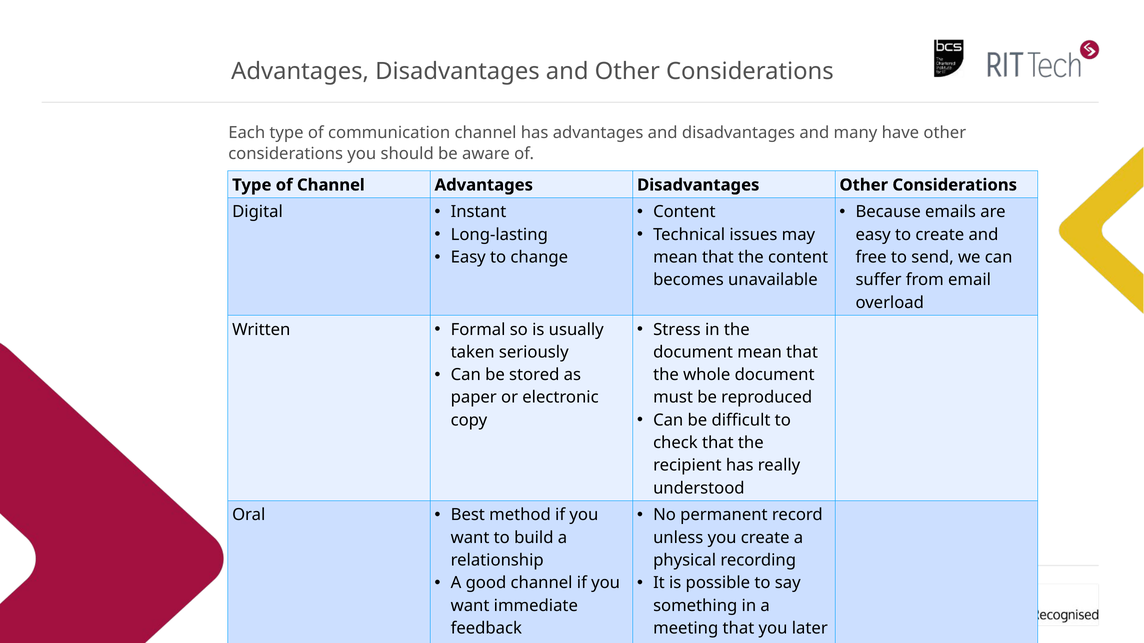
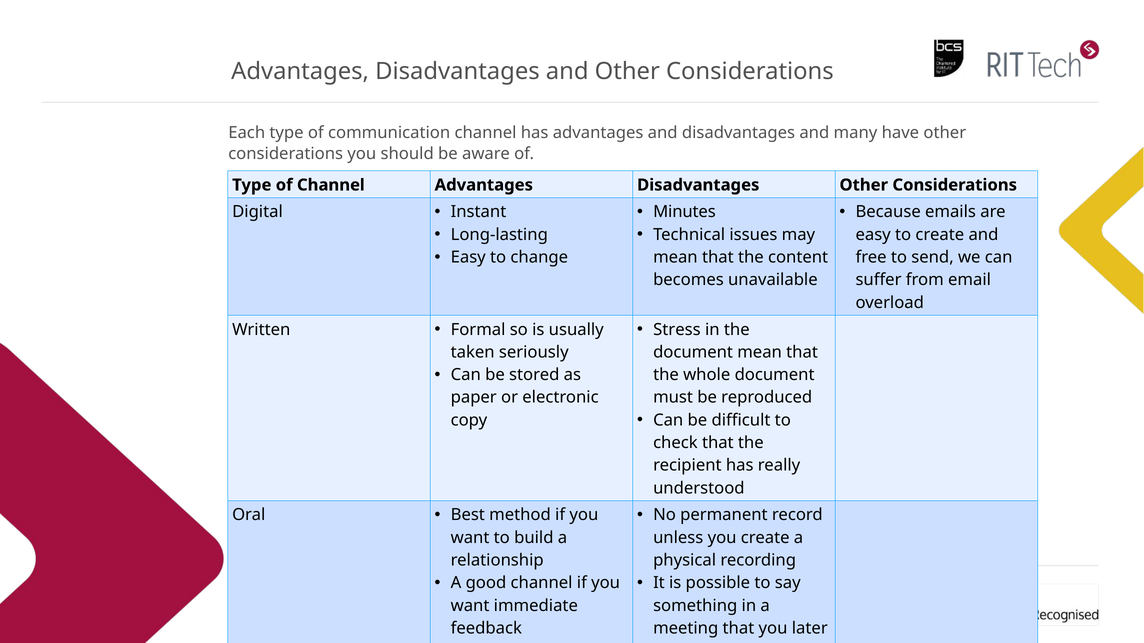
Content: Content -> Minutes (684, 212)
